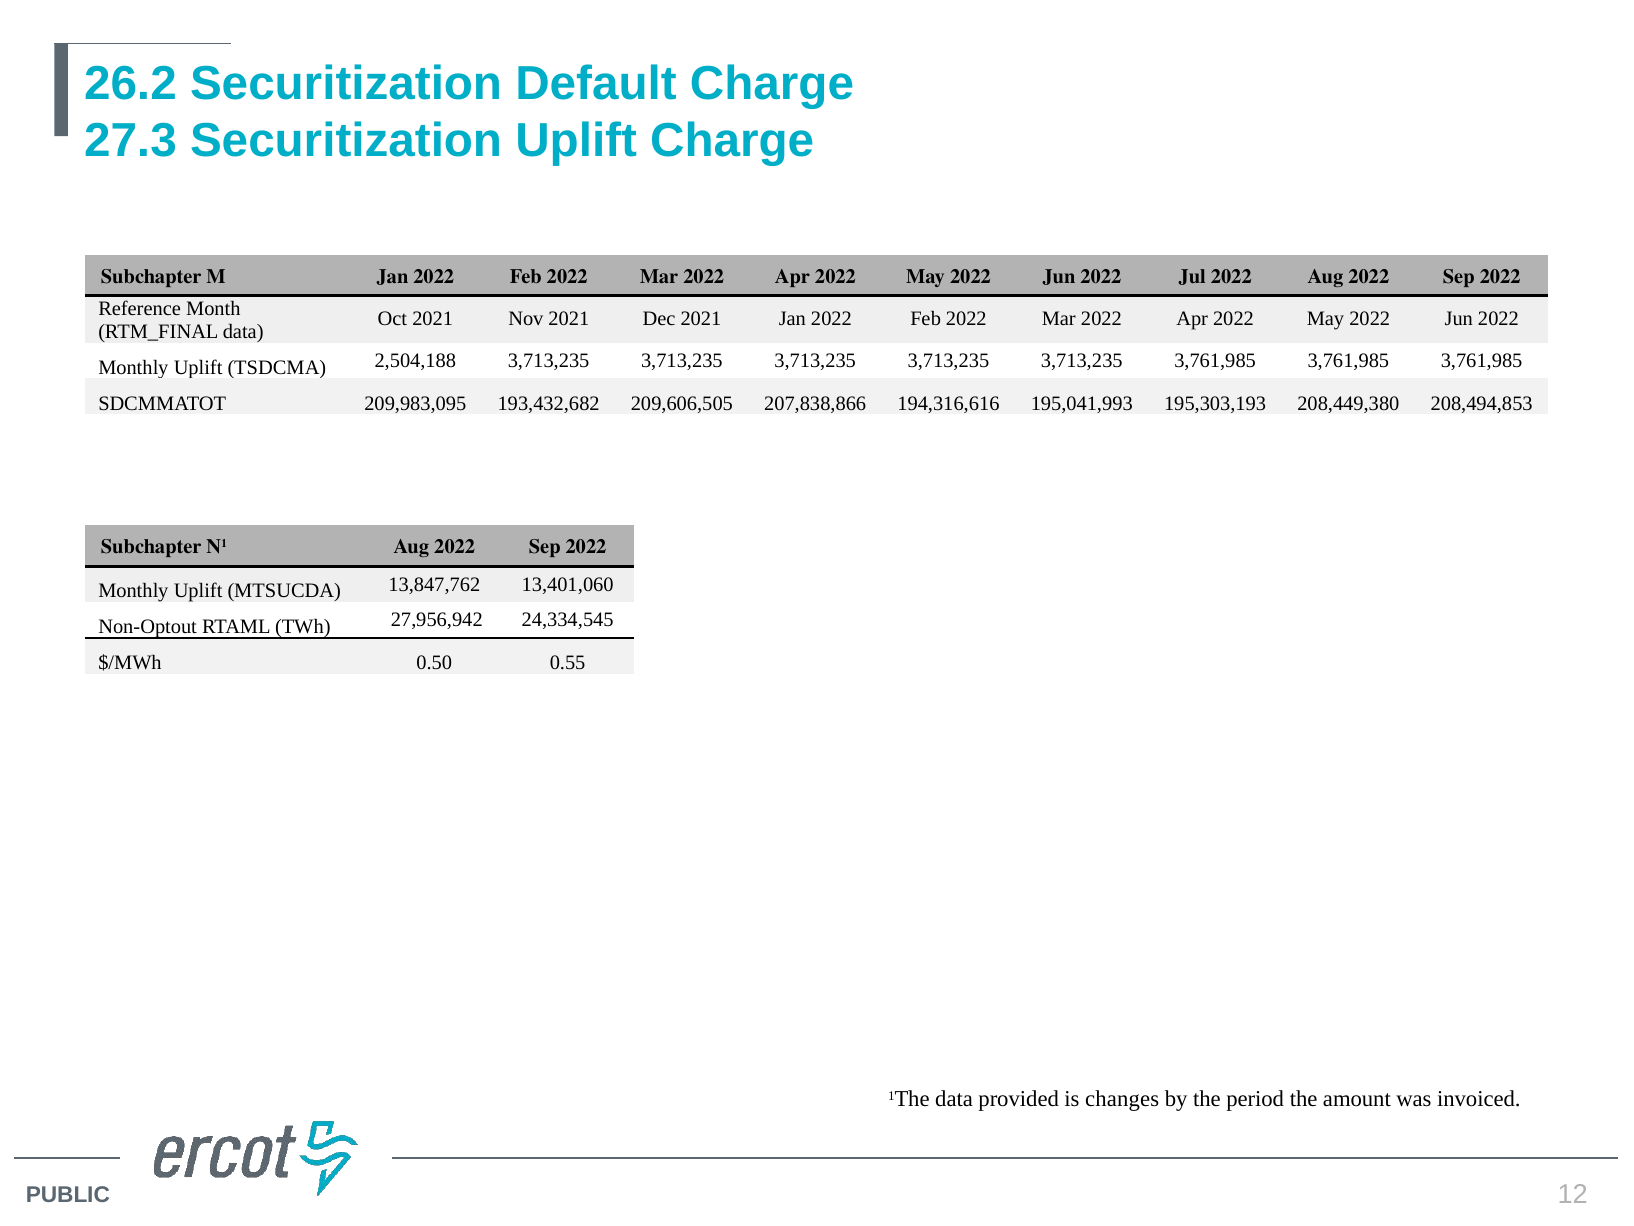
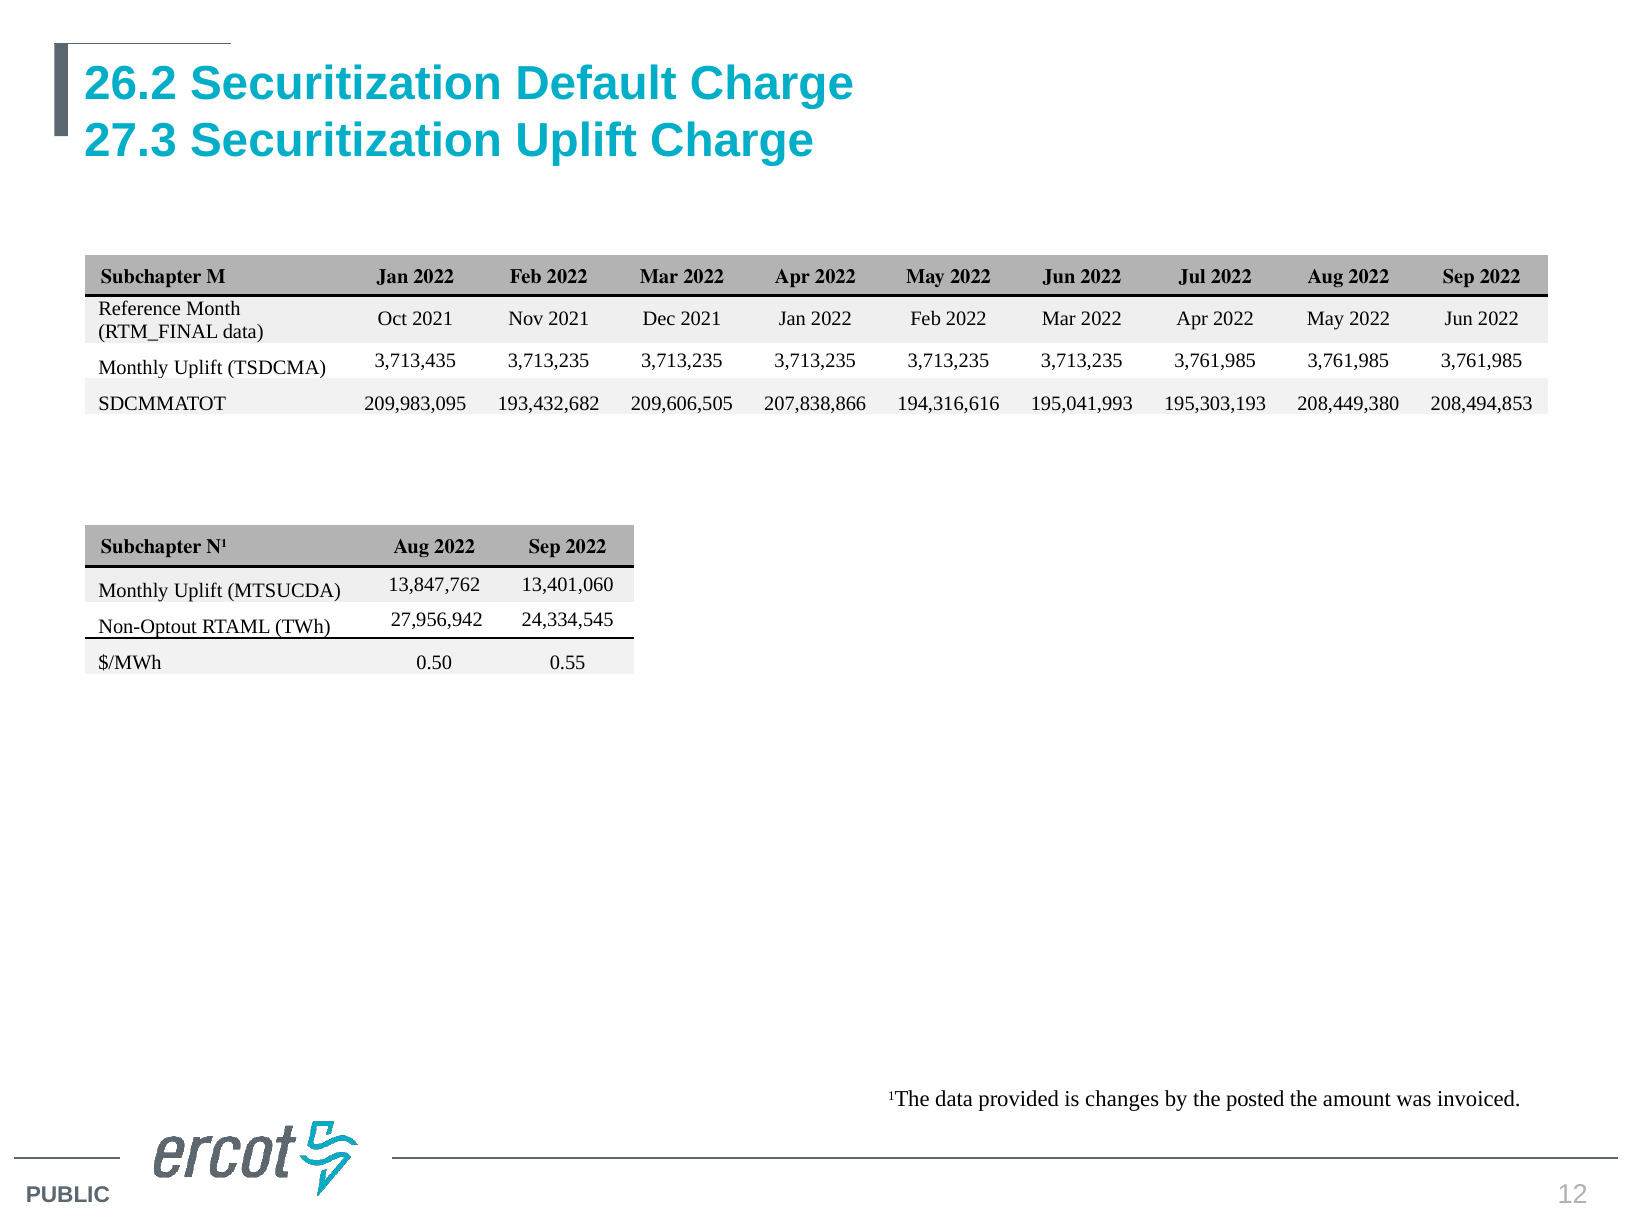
2,504,188: 2,504,188 -> 3,713,435 (415, 361)
period: period -> posted (1255, 1099)
